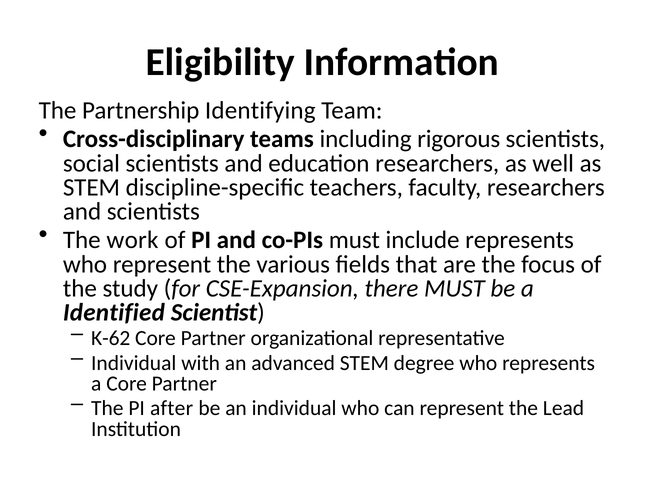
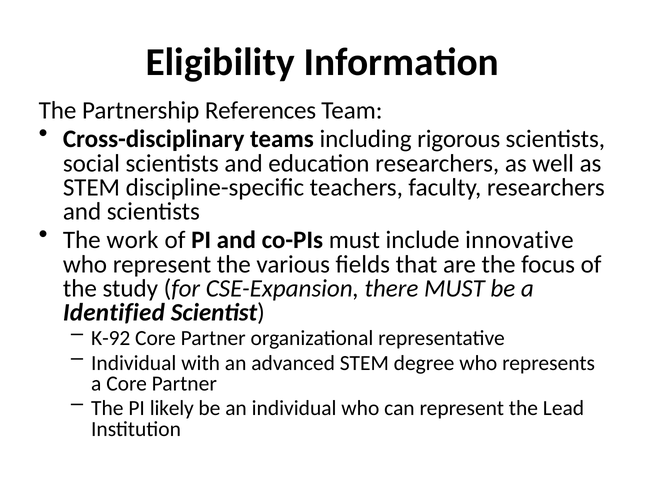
Identifying: Identifying -> References (260, 110)
include represents: represents -> innovative (519, 240)
K-62: K-62 -> K-92 (111, 338)
after: after -> likely (172, 408)
